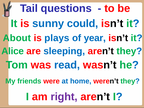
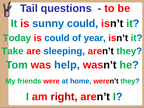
About: About -> Today (17, 38)
is plays: plays -> could (57, 38)
Alice: Alice -> Take (13, 51)
read: read -> help (67, 65)
right colour: purple -> red (64, 97)
